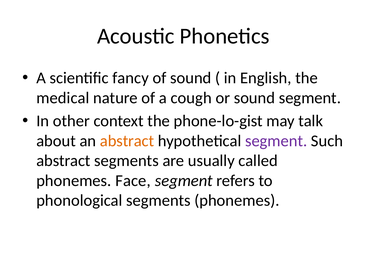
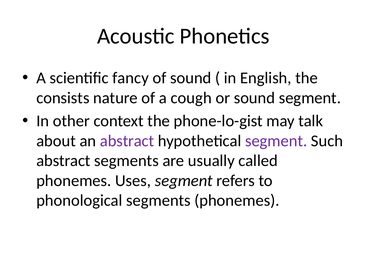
medical: medical -> consists (63, 98)
abstract colour: orange -> purple (127, 141)
Face: Face -> Uses (133, 181)
